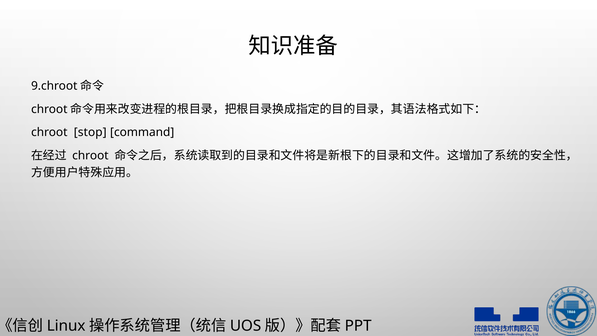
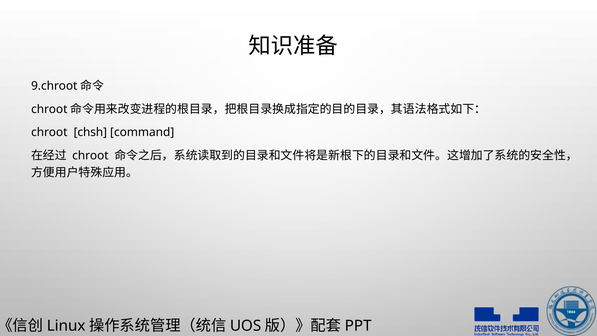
stop: stop -> chsh (90, 132)
